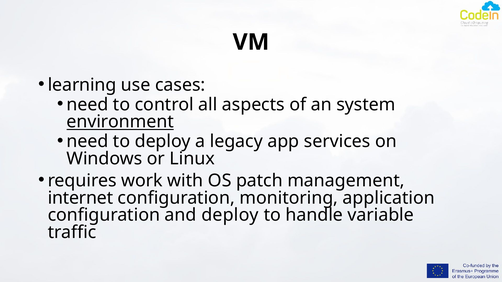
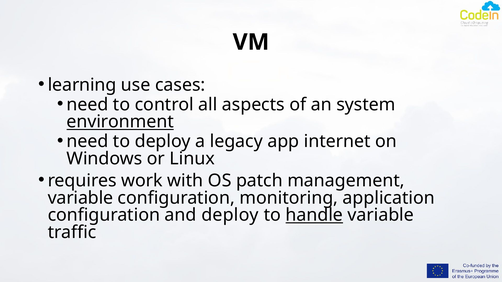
services: services -> internet (337, 142)
internet: internet -> variable (80, 198)
handle underline: none -> present (314, 215)
